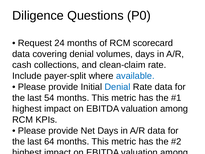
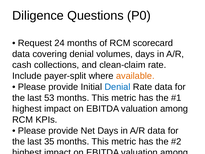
available colour: blue -> orange (135, 76)
54: 54 -> 53 (49, 98)
64: 64 -> 35 (49, 141)
